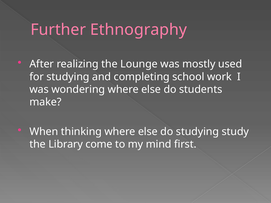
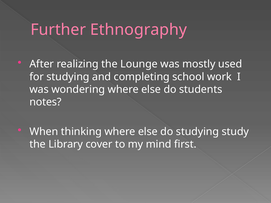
make: make -> notes (45, 102)
come: come -> cover (99, 144)
